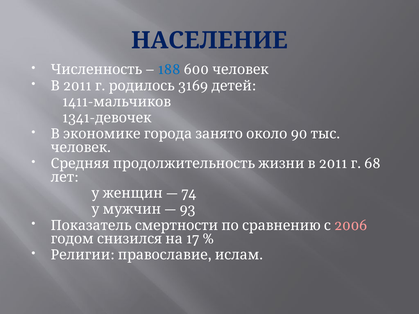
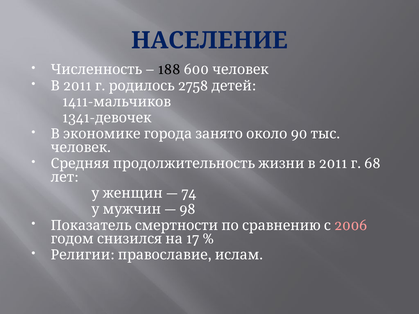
188 colour: blue -> black (169, 70)
3169: 3169 -> 2758 (193, 86)
93: 93 -> 98 (188, 210)
